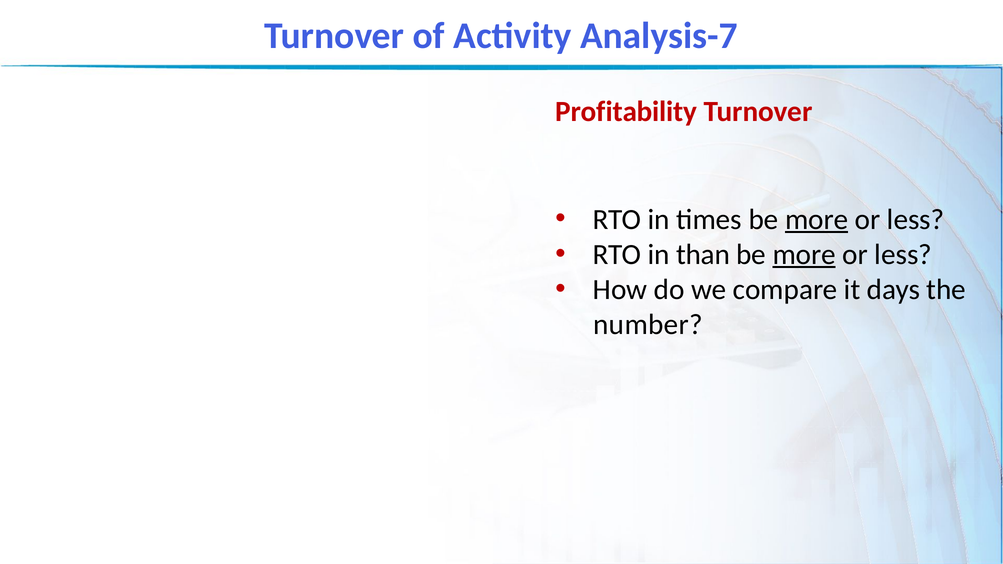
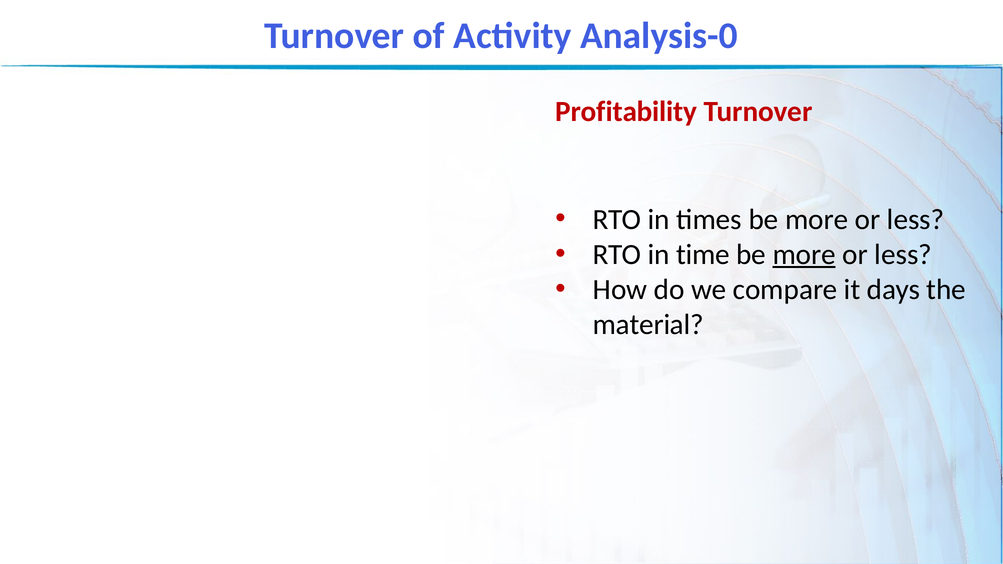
Analysis-7: Analysis-7 -> Analysis-0 (659, 36)
more underline: present -> none (817, 219)
than: than -> time (703, 255)
number: number -> material (648, 325)
